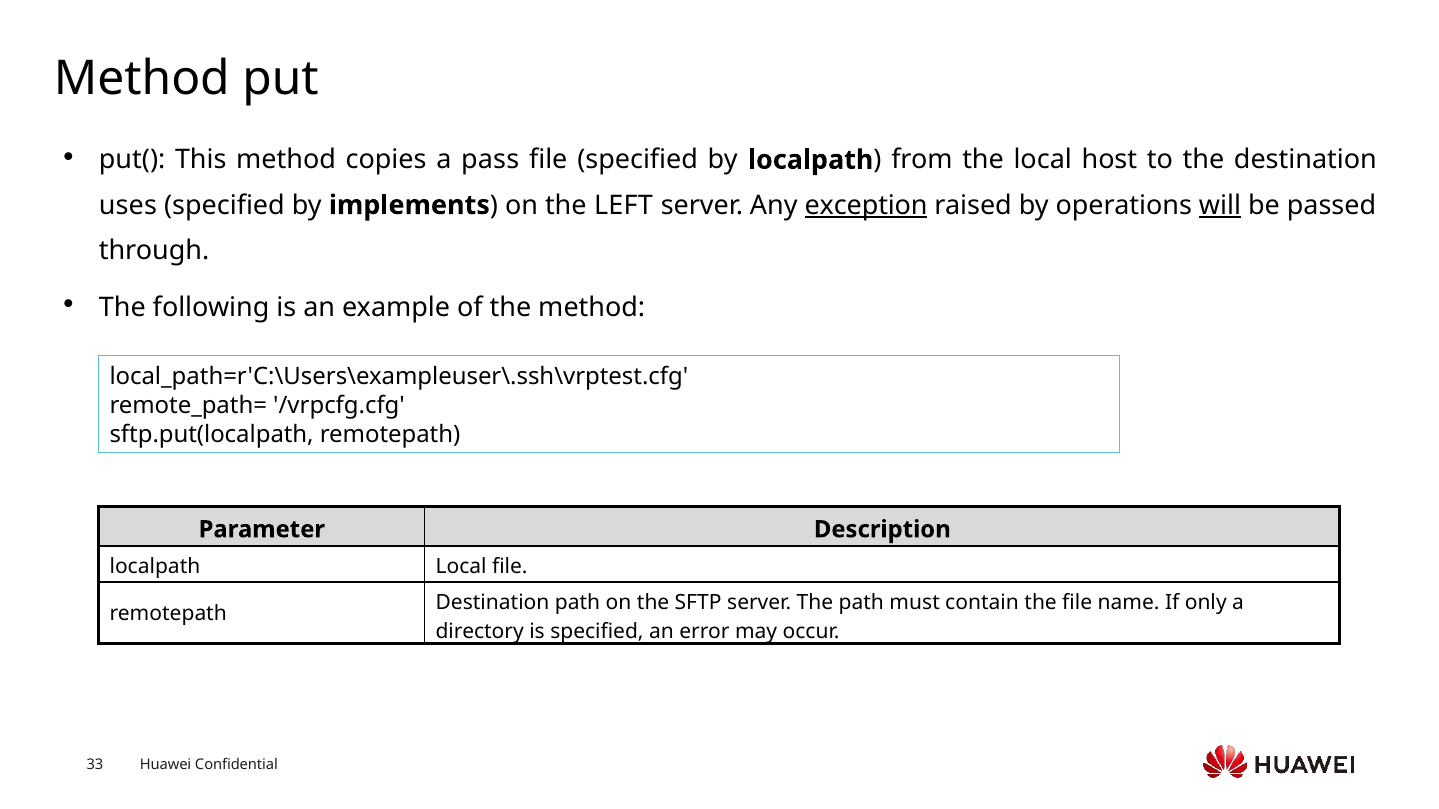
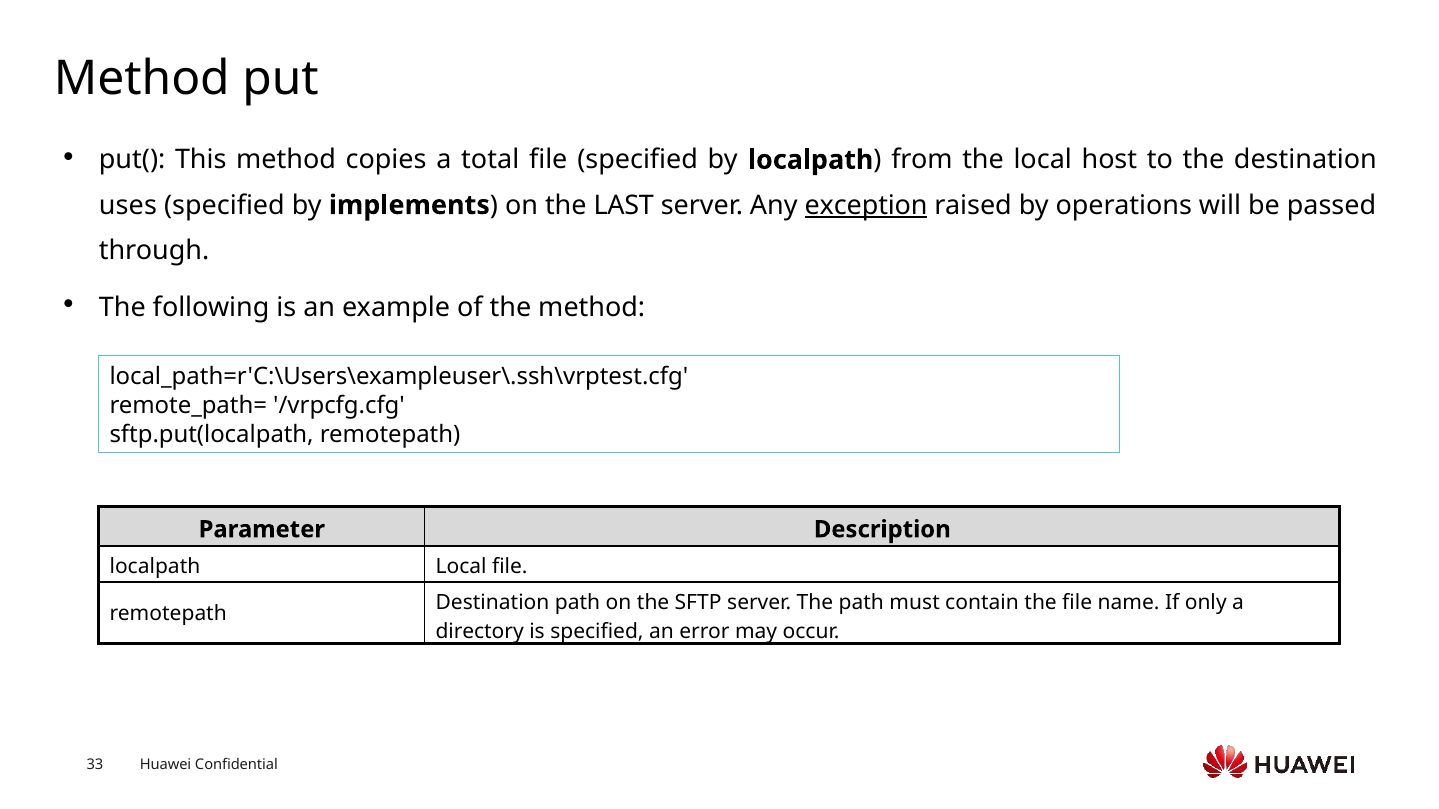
pass: pass -> total (490, 160)
LEFT: LEFT -> LAST (624, 205)
will underline: present -> none (1220, 205)
